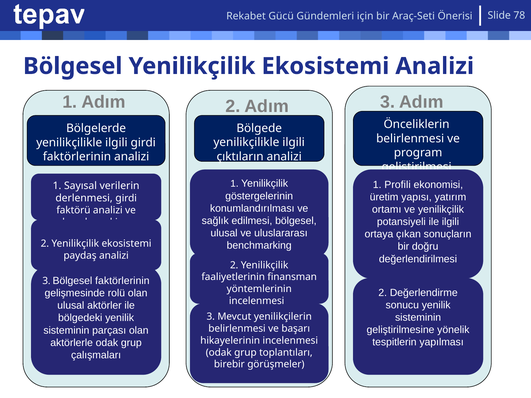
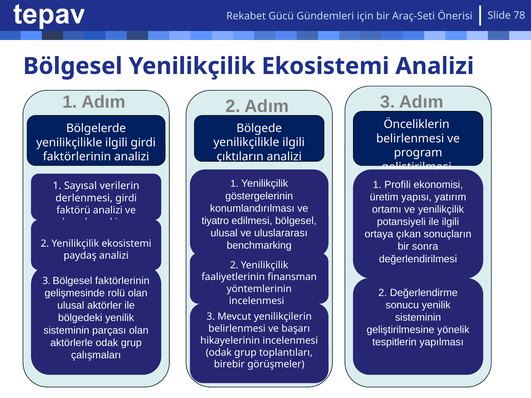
sağlık: sağlık -> tiyatro (215, 221)
doğru: doğru -> sonra (425, 247)
